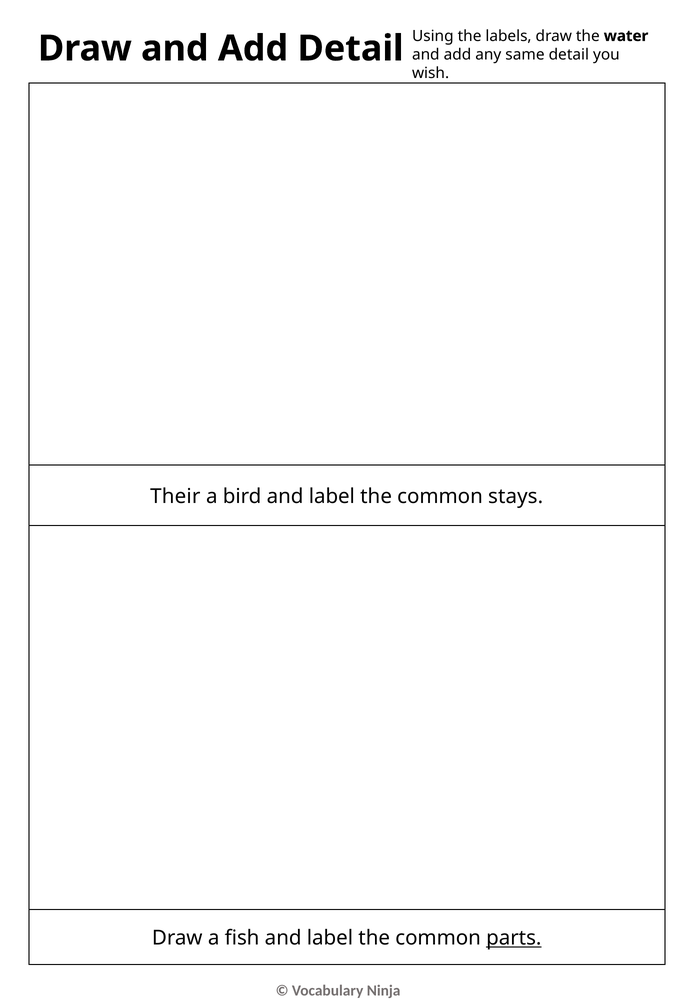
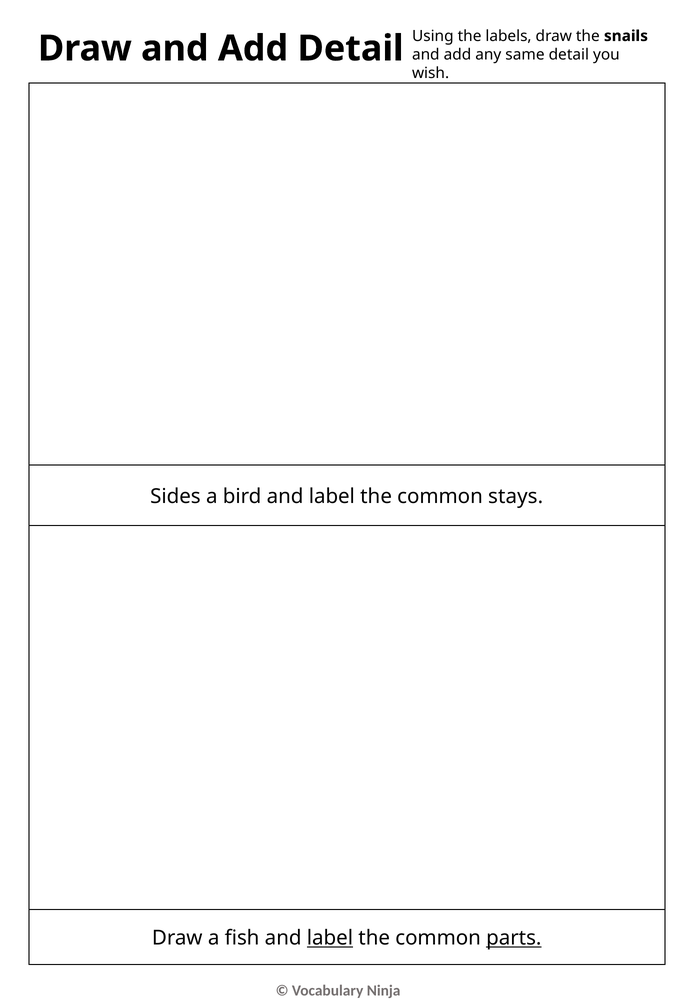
water: water -> snails (626, 36)
Their: Their -> Sides (175, 496)
label underline: none -> present (330, 938)
